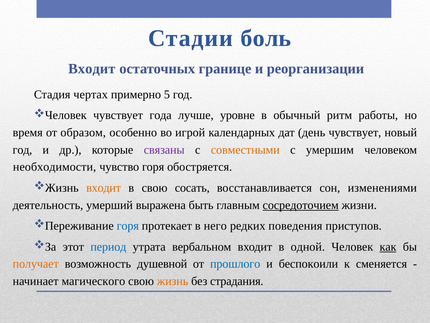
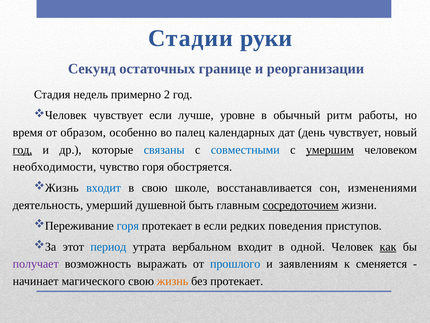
боль: боль -> руки (266, 38)
Входит: Входит -> Секунд (92, 69)
чертах: чертах -> недель (91, 94)
5: 5 -> 2 (167, 94)
чувствует года: года -> если (161, 115)
игрой: игрой -> палец (190, 132)
год underline: none -> present (22, 150)
связаны colour: purple -> blue (164, 150)
совместными colour: orange -> blue (245, 150)
умершим underline: none -> present (330, 150)
входит colour: orange -> blue (104, 188)
сосать: сосать -> школе (192, 188)
выражена: выражена -> душевной (161, 205)
в него: него -> если (215, 226)
получает colour: orange -> purple (36, 264)
душевной: душевной -> выражать (162, 264)
беспокоили: беспокоили -> заявлениям (308, 264)
без страдания: страдания -> протекает (237, 281)
